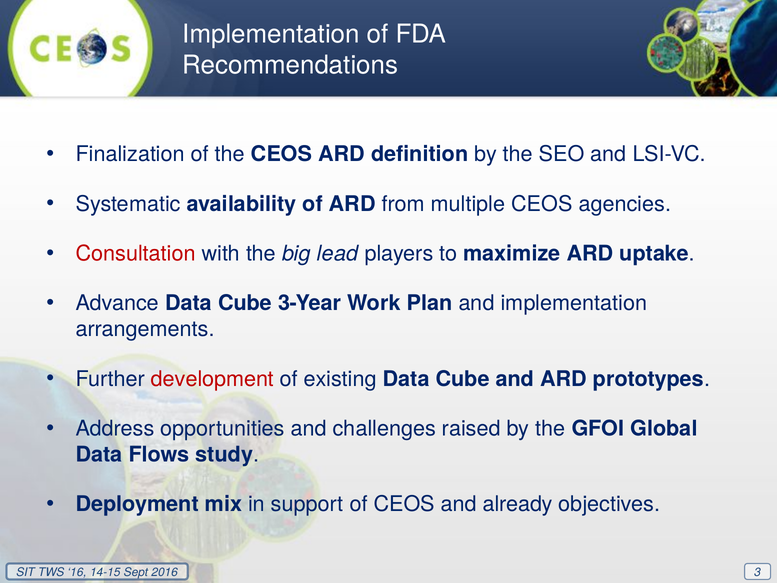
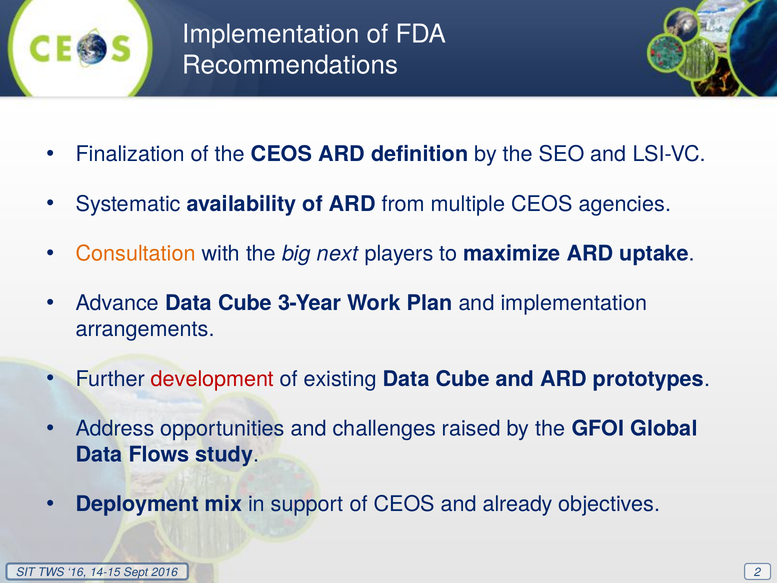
Consultation colour: red -> orange (136, 254)
lead: lead -> next (338, 254)
3: 3 -> 2 (758, 572)
